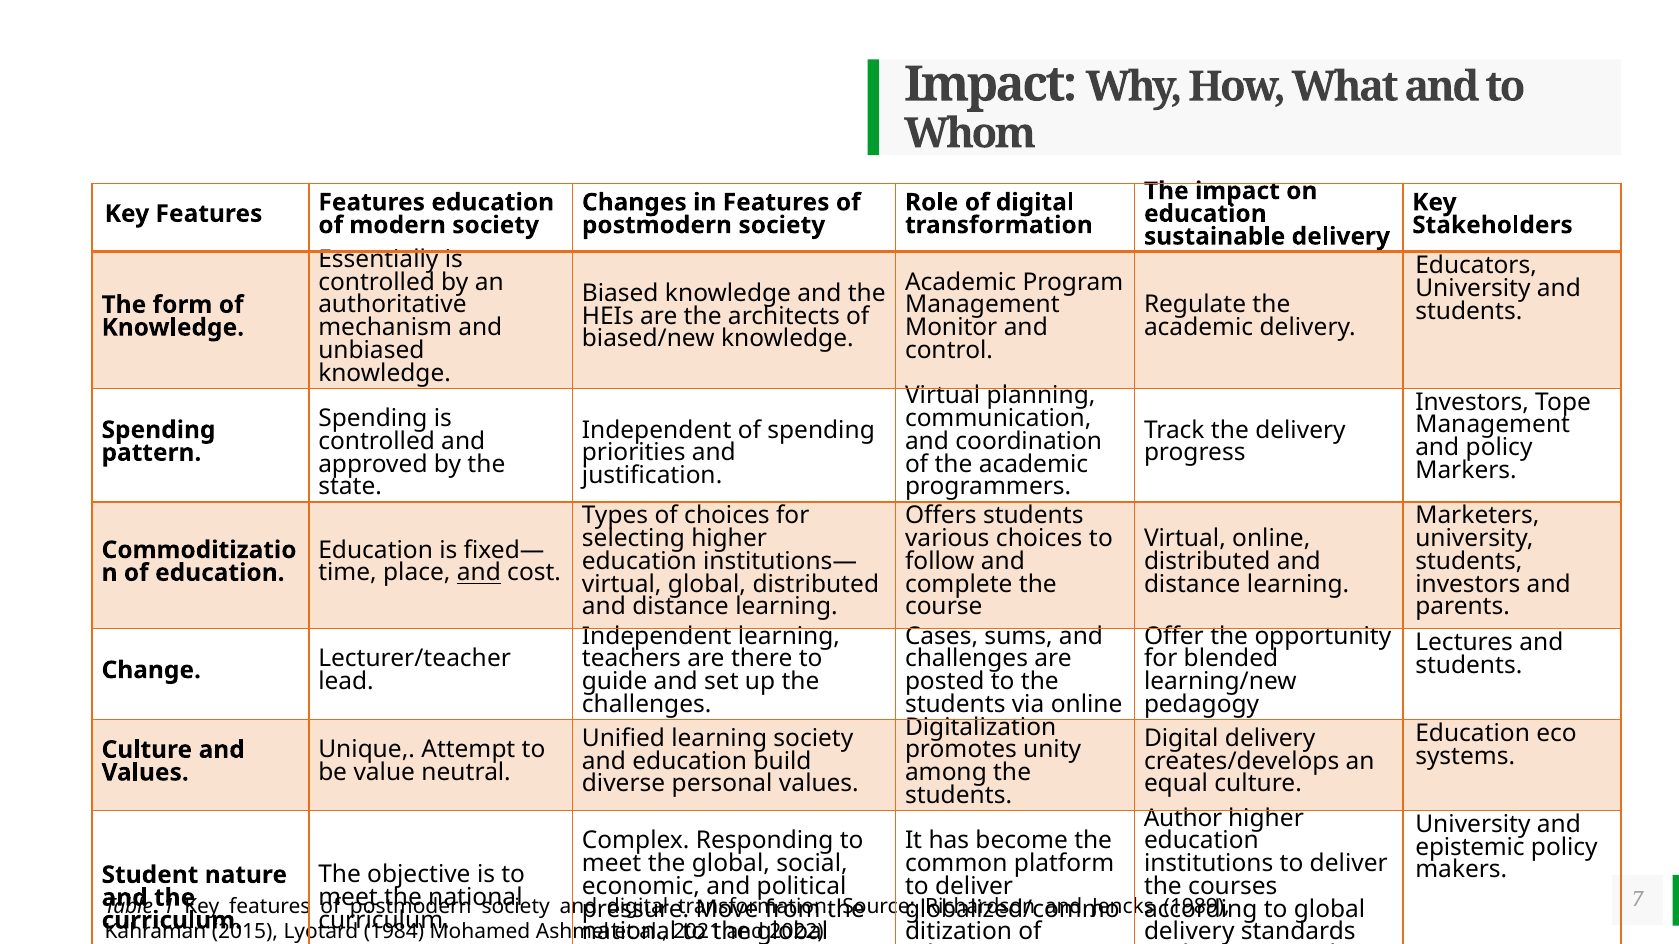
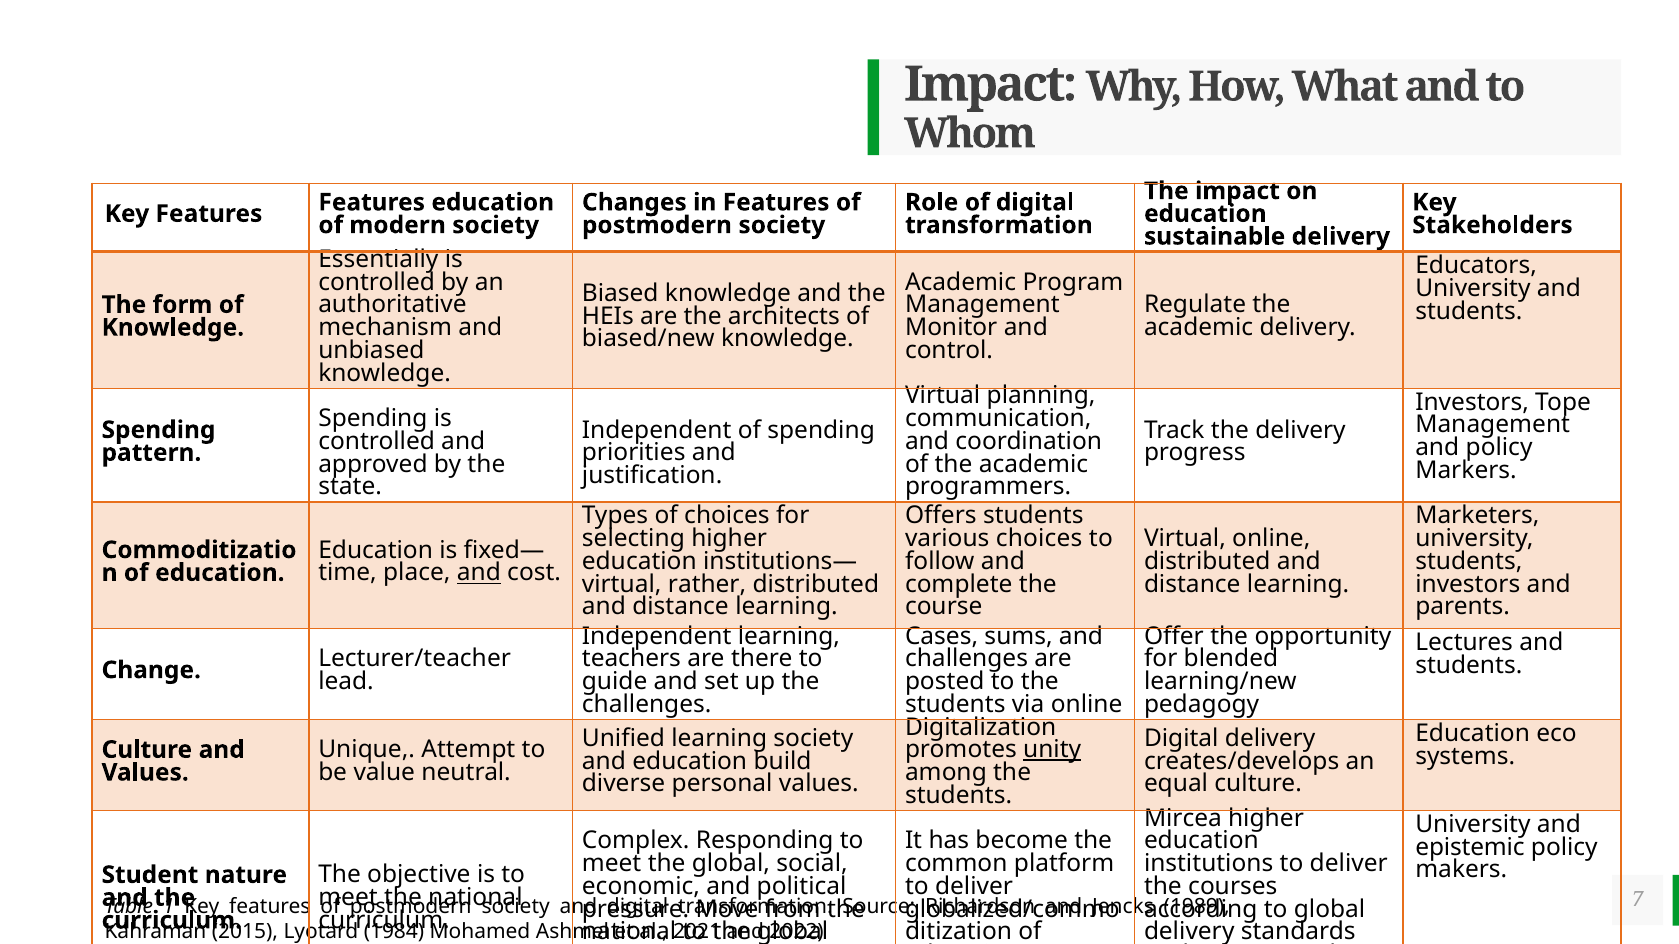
virtual global: global -> rather (707, 584)
unity underline: none -> present (1052, 750)
Author: Author -> Mircea (1183, 818)
